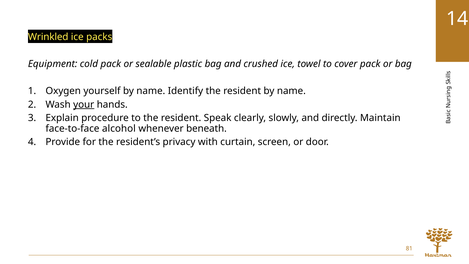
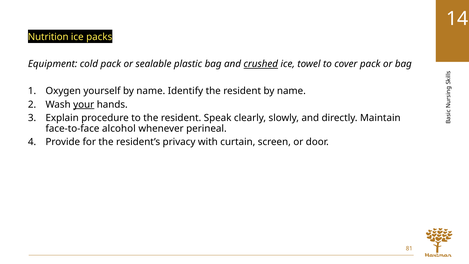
Wrinkled: Wrinkled -> Nutrition (48, 37)
crushed underline: none -> present (261, 64)
beneath: beneath -> perineal (206, 128)
